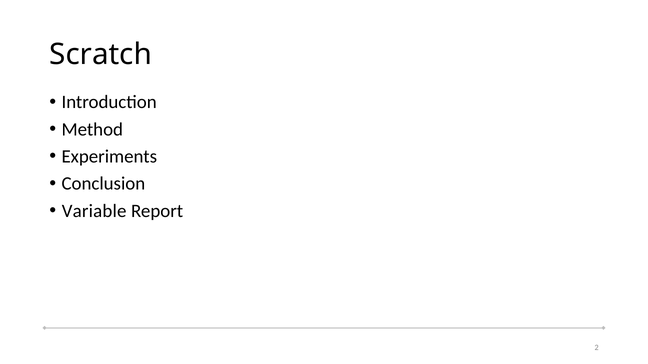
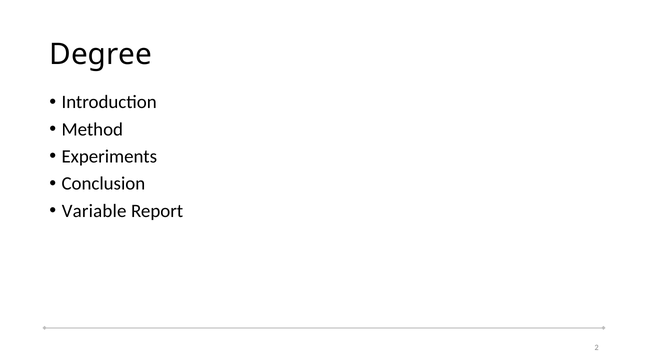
Scratch: Scratch -> Degree (101, 54)
